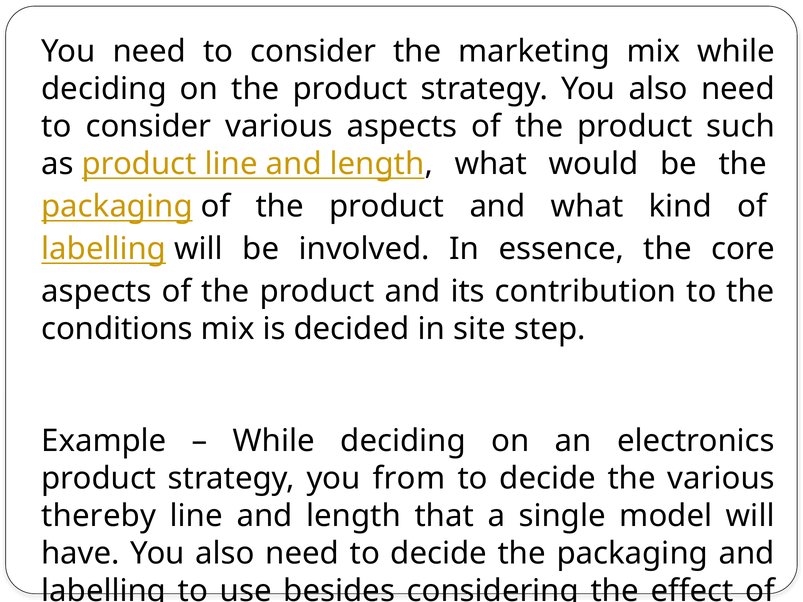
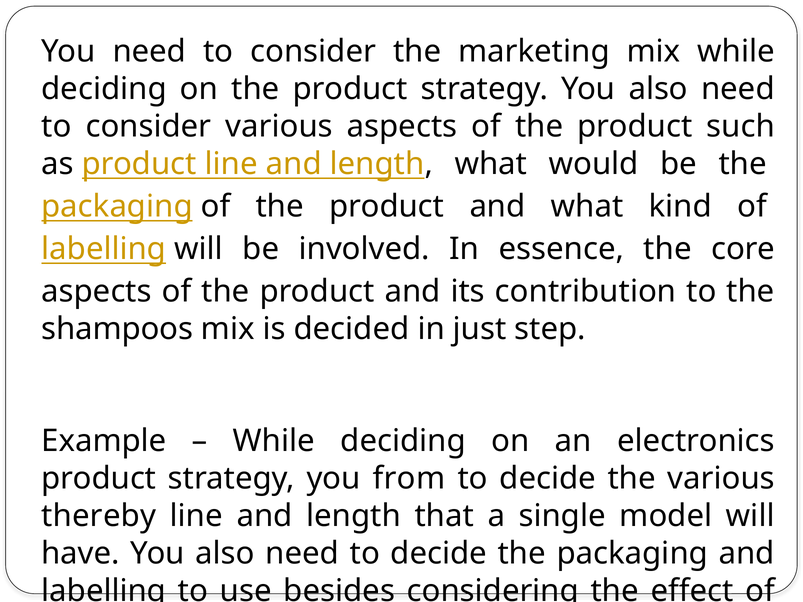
conditions: conditions -> shampoos (117, 329)
site: site -> just (480, 329)
